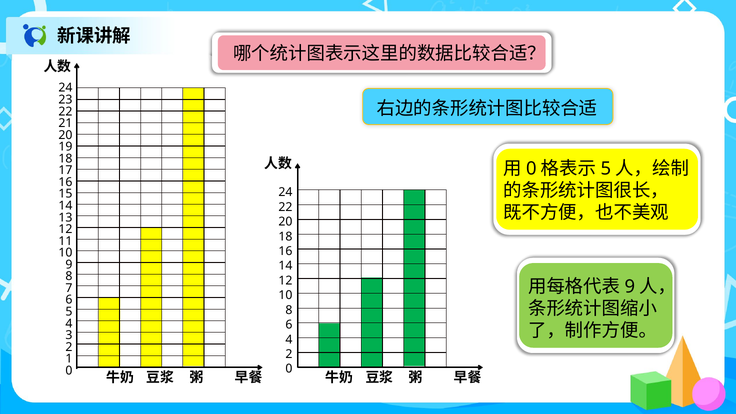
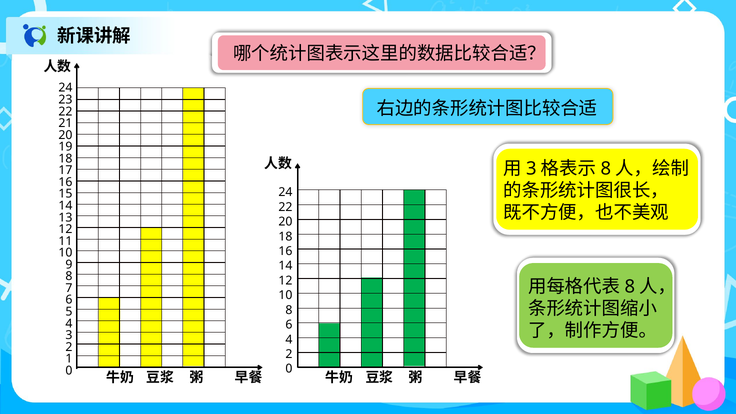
0: 0 -> 3 (531, 169)
5: 5 -> 8 (606, 169)
9: 9 -> 8 (630, 287)
